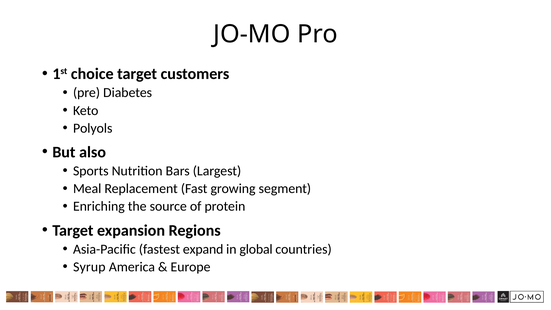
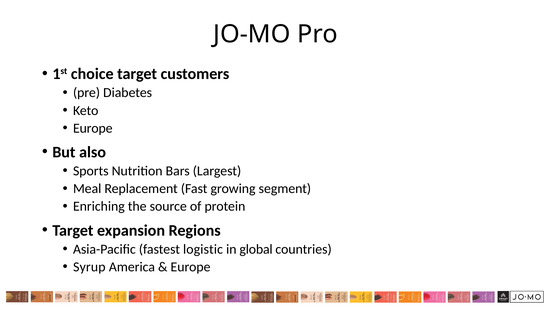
Polyols: Polyols -> Europe (93, 128)
expand: expand -> logistic (203, 249)
